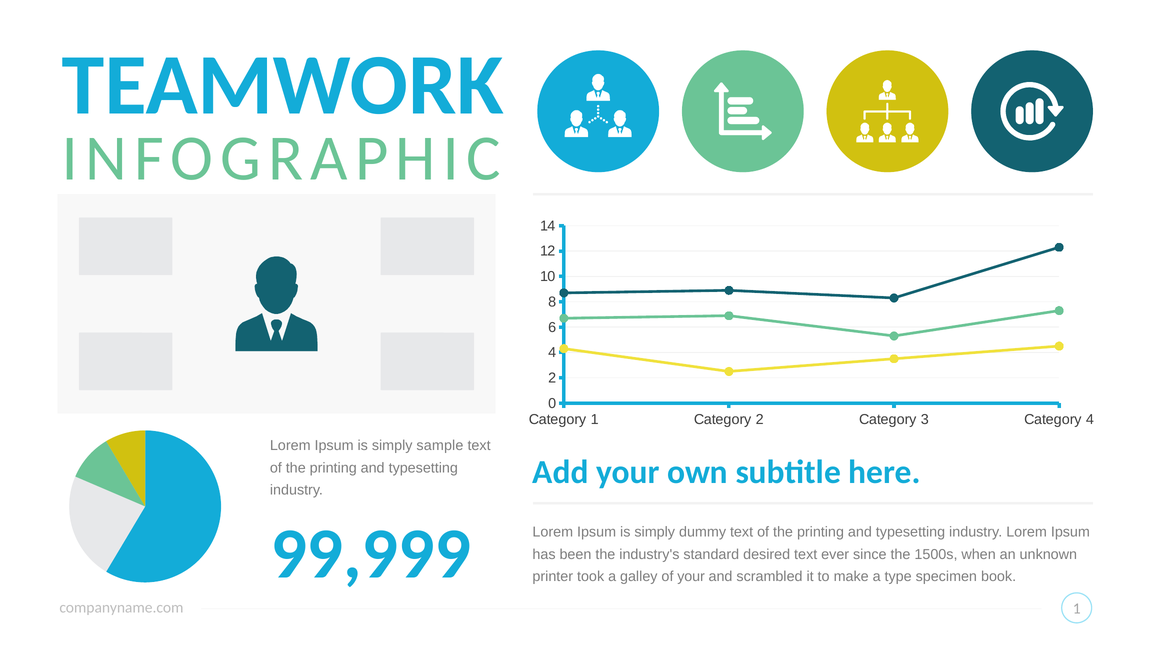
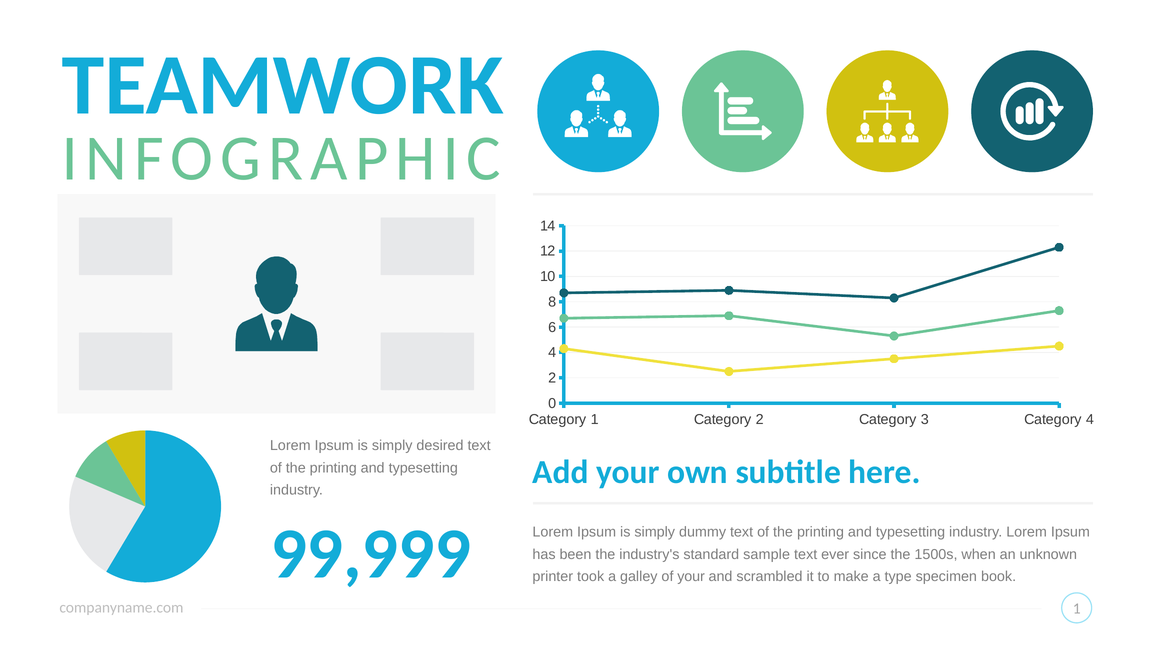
sample: sample -> desired (440, 445)
desired: desired -> sample (767, 554)
